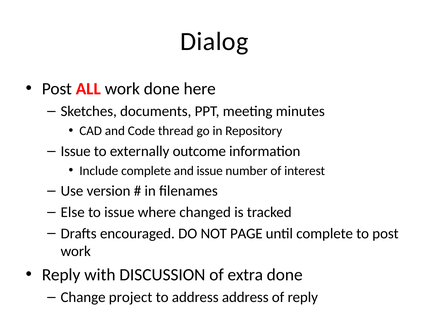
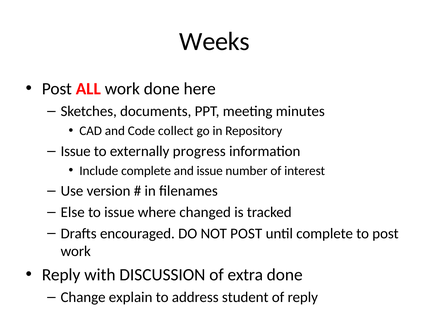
Dialog: Dialog -> Weeks (215, 42)
thread: thread -> collect (176, 131)
outcome: outcome -> progress (199, 151)
NOT PAGE: PAGE -> POST (246, 233)
project: project -> explain (131, 297)
address address: address -> student (245, 297)
